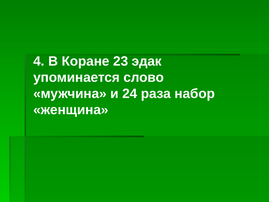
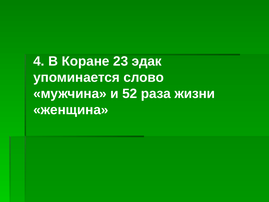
24: 24 -> 52 (130, 94)
набор: набор -> жизни (195, 94)
